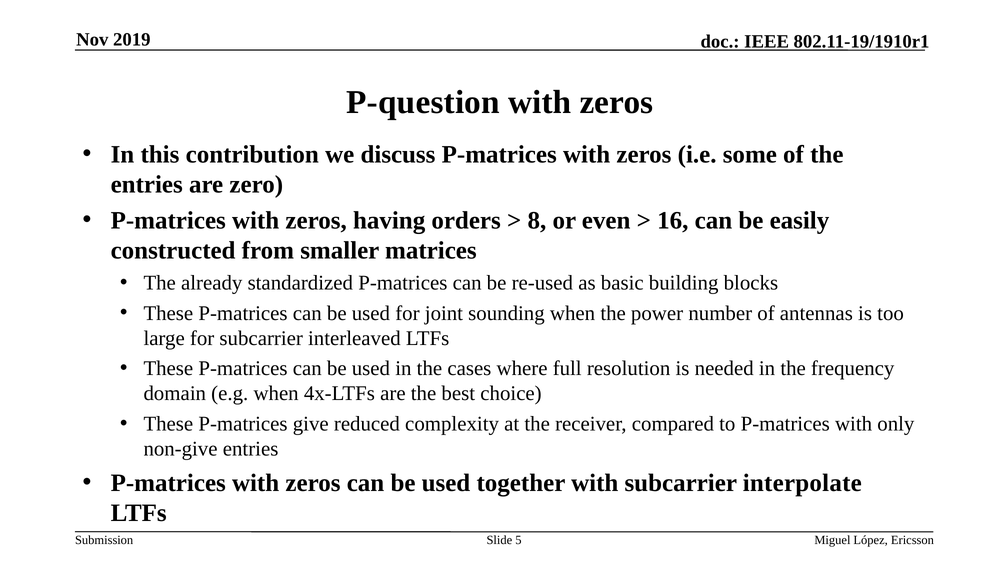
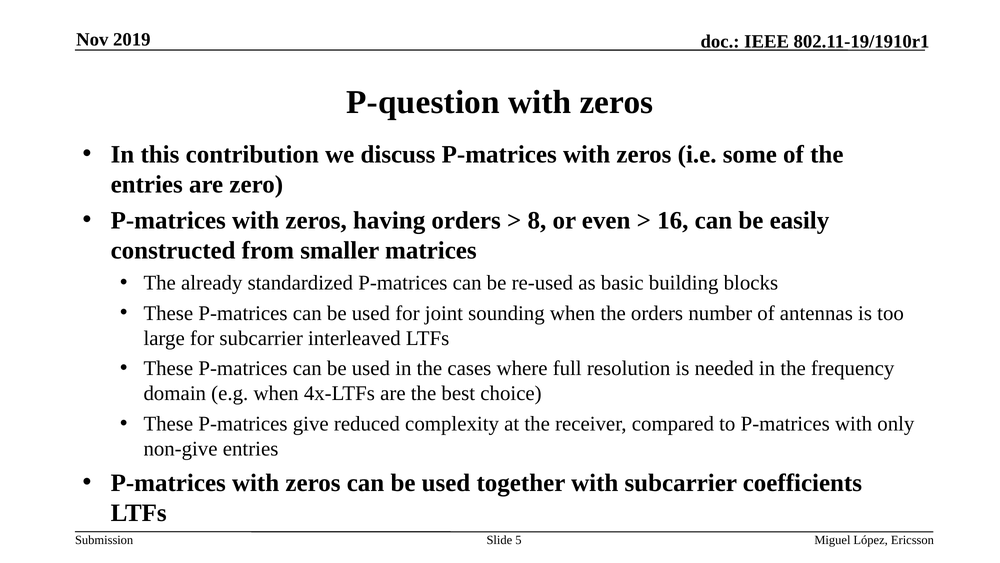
the power: power -> orders (657, 313)
interpolate: interpolate -> coefficients (802, 482)
